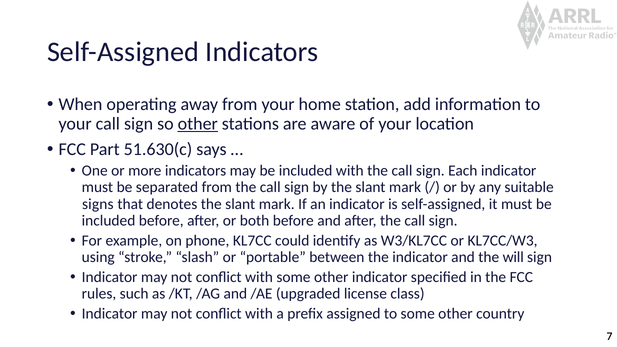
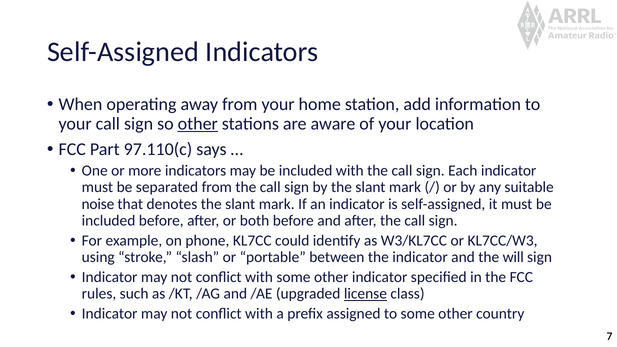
51.630(c: 51.630(c -> 97.110(c (158, 150)
signs: signs -> noise (98, 204)
license underline: none -> present (365, 294)
